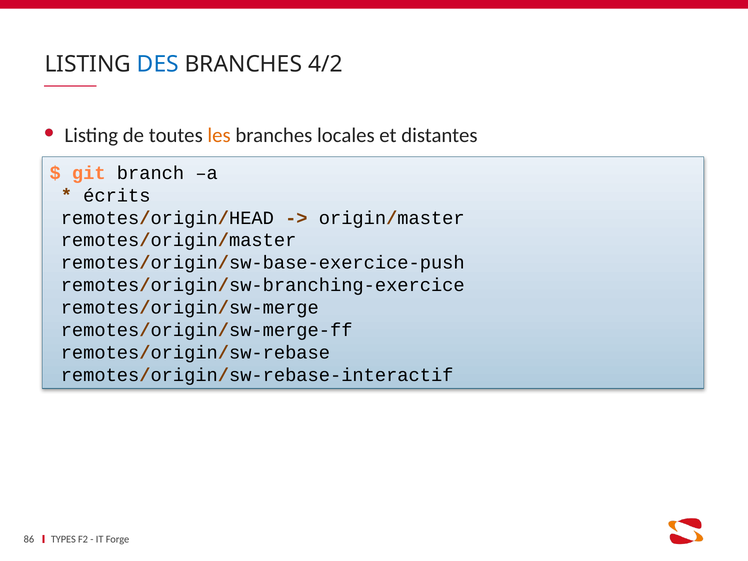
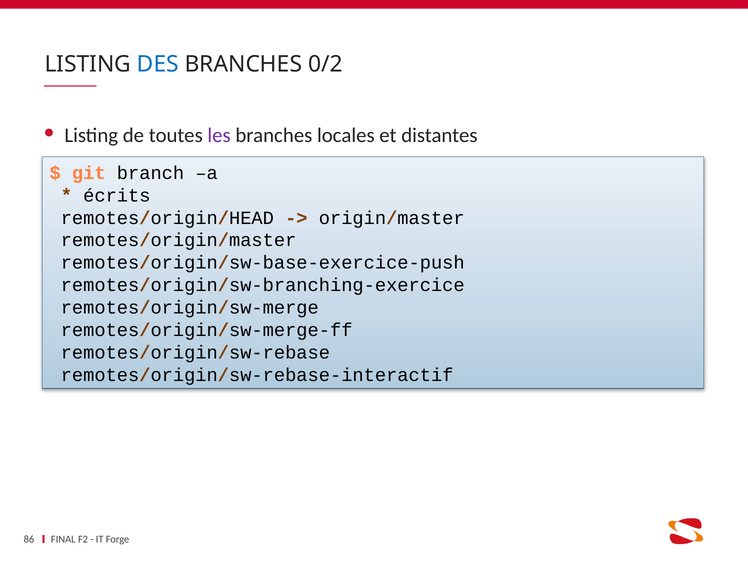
4/2: 4/2 -> 0/2 (325, 64)
les colour: orange -> purple (219, 135)
TYPES: TYPES -> FINAL (63, 539)
